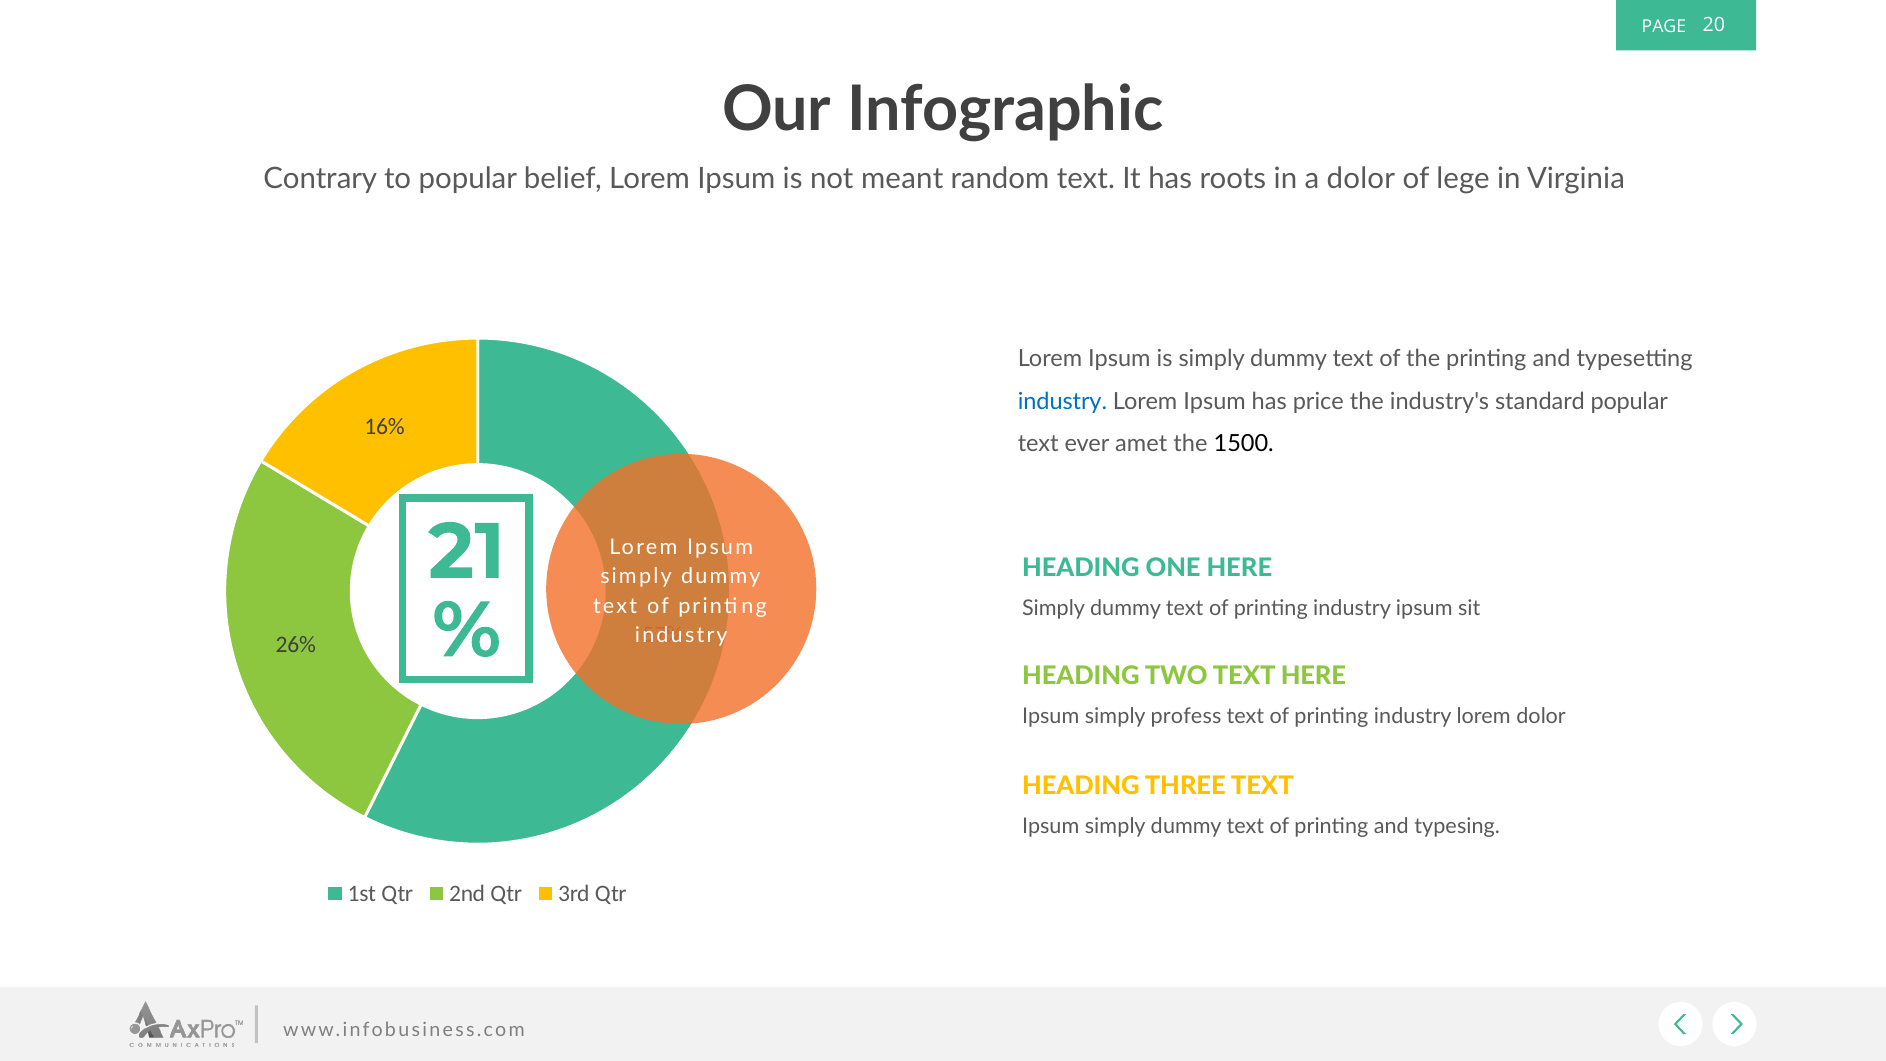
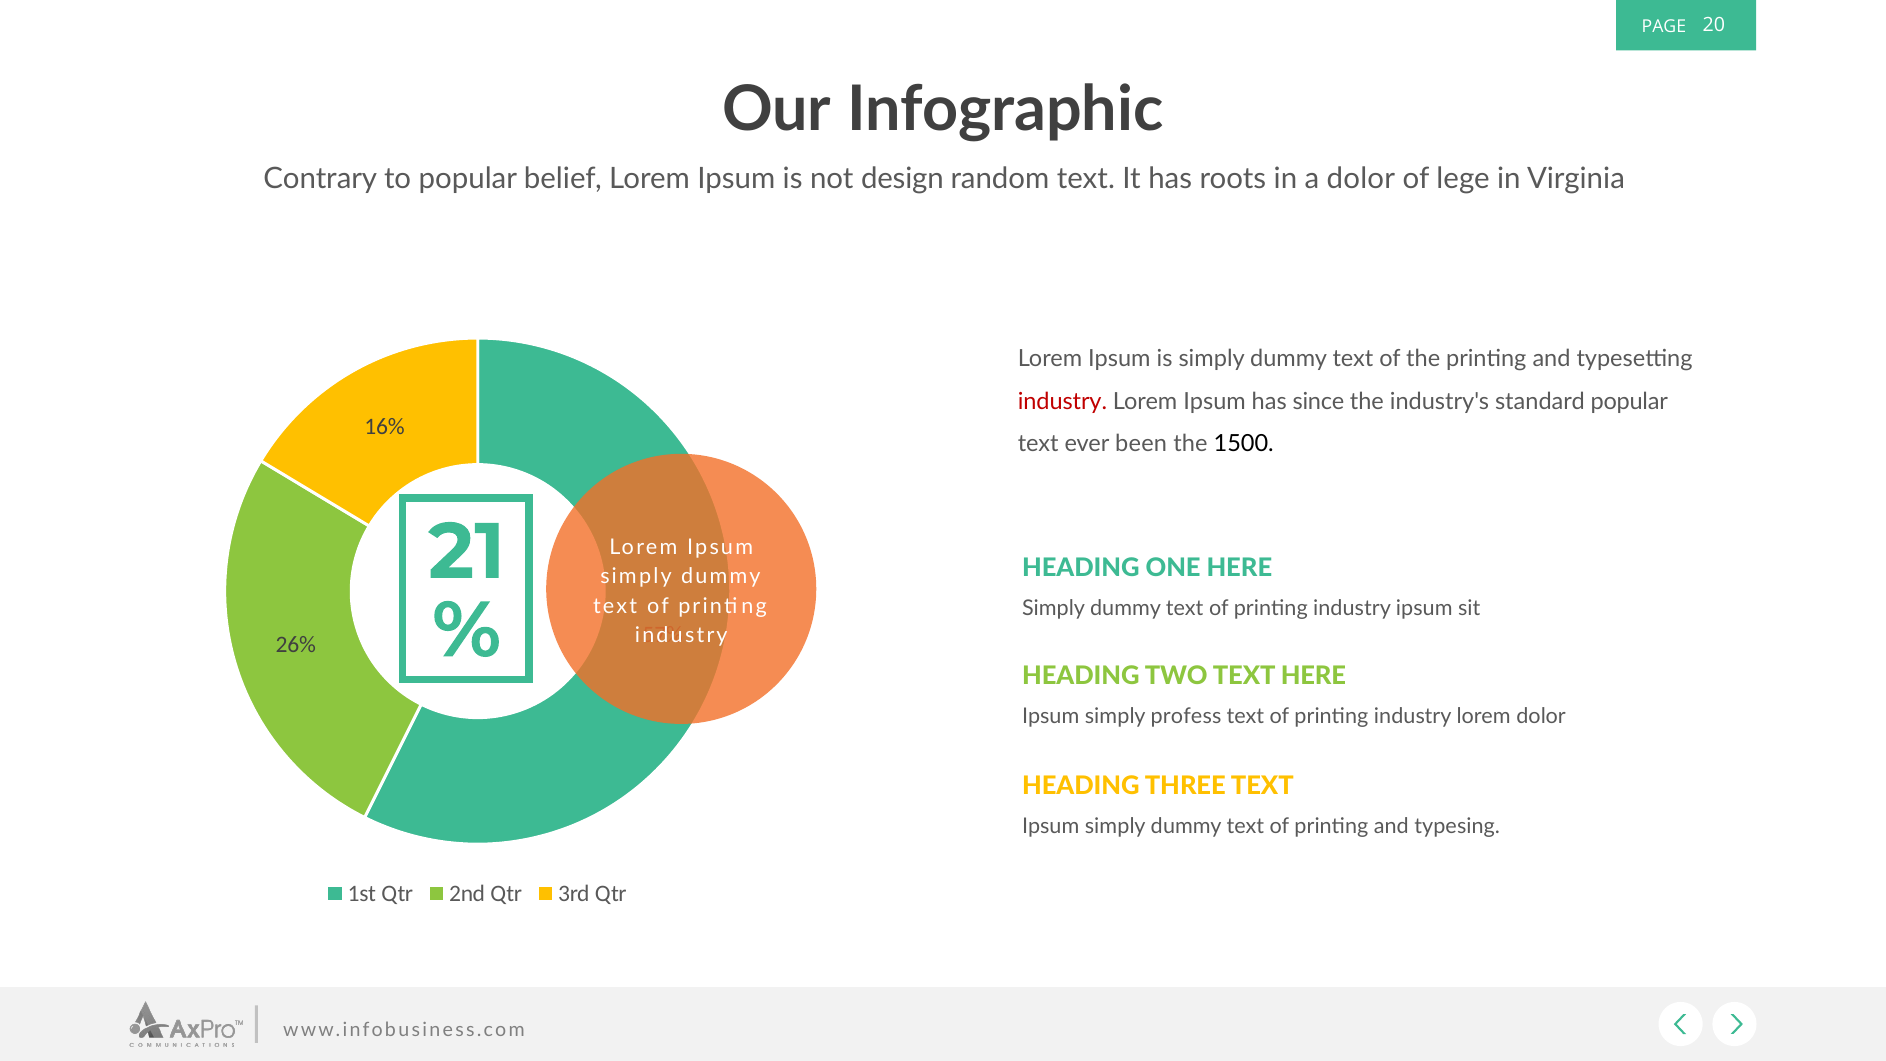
meant: meant -> design (902, 178)
industry colour: blue -> red (1062, 402)
price: price -> since (1318, 402)
amet: amet -> been (1141, 444)
